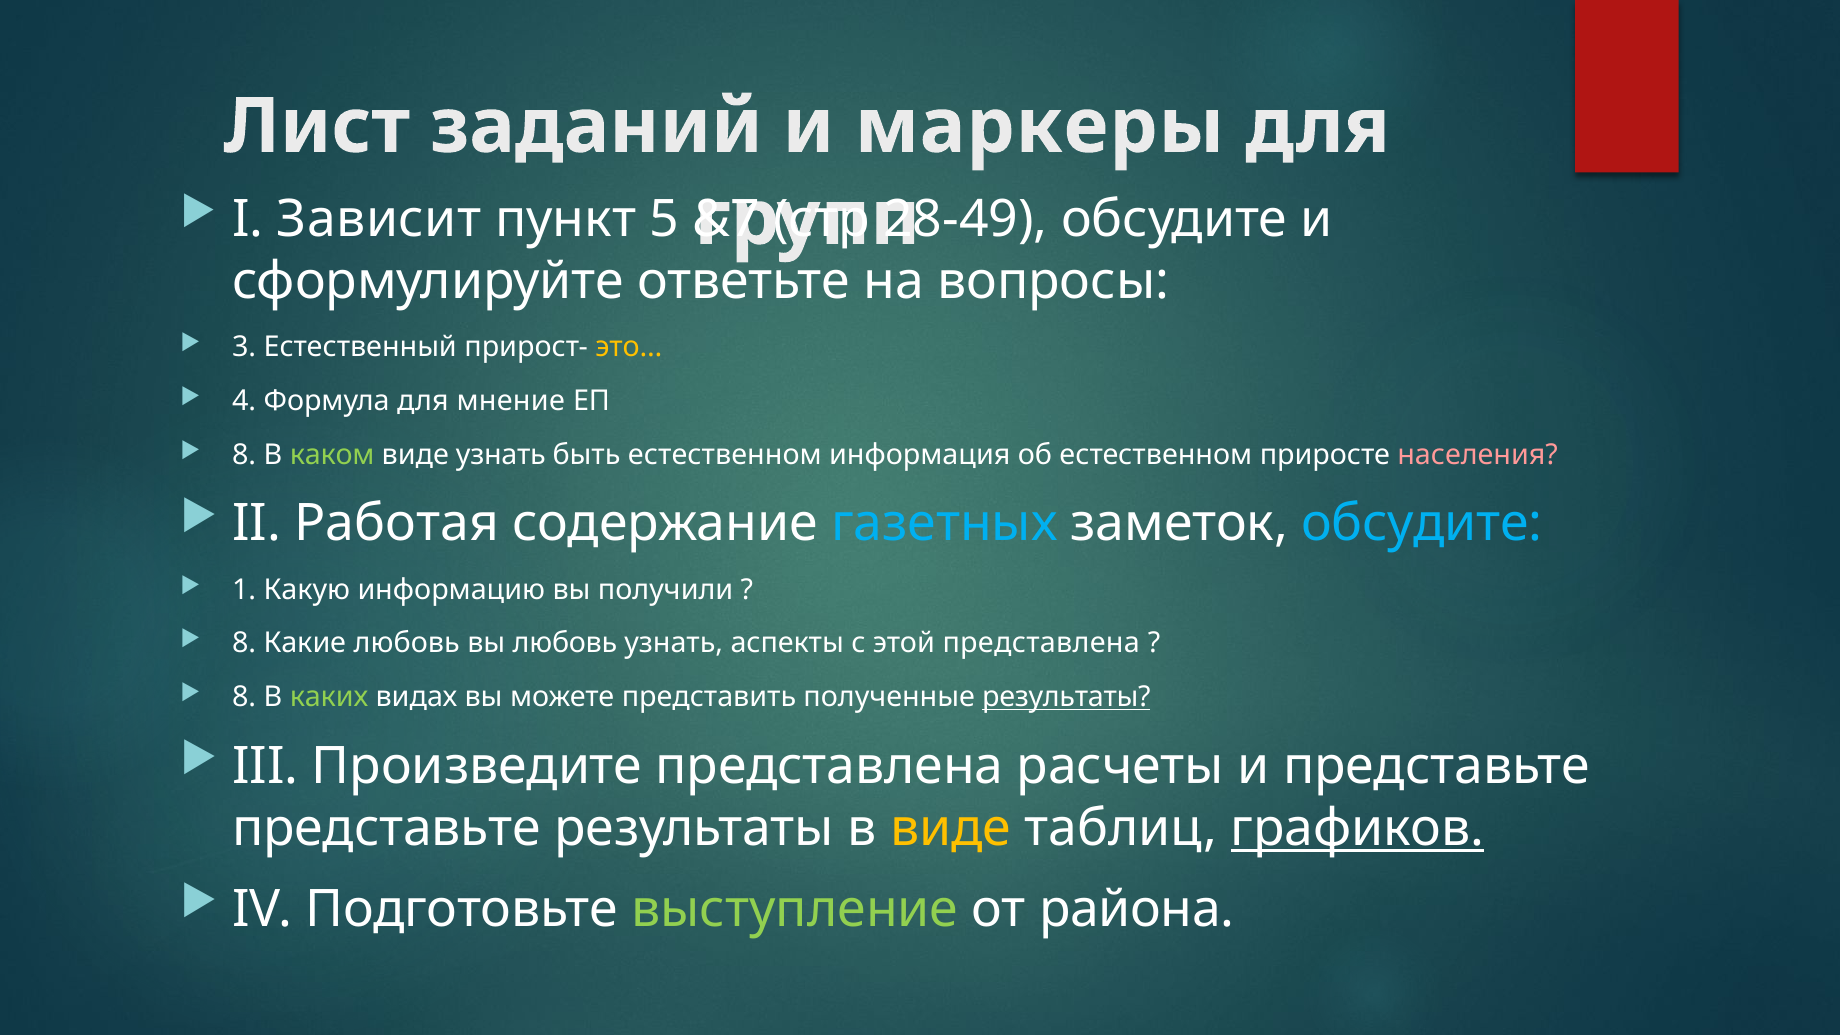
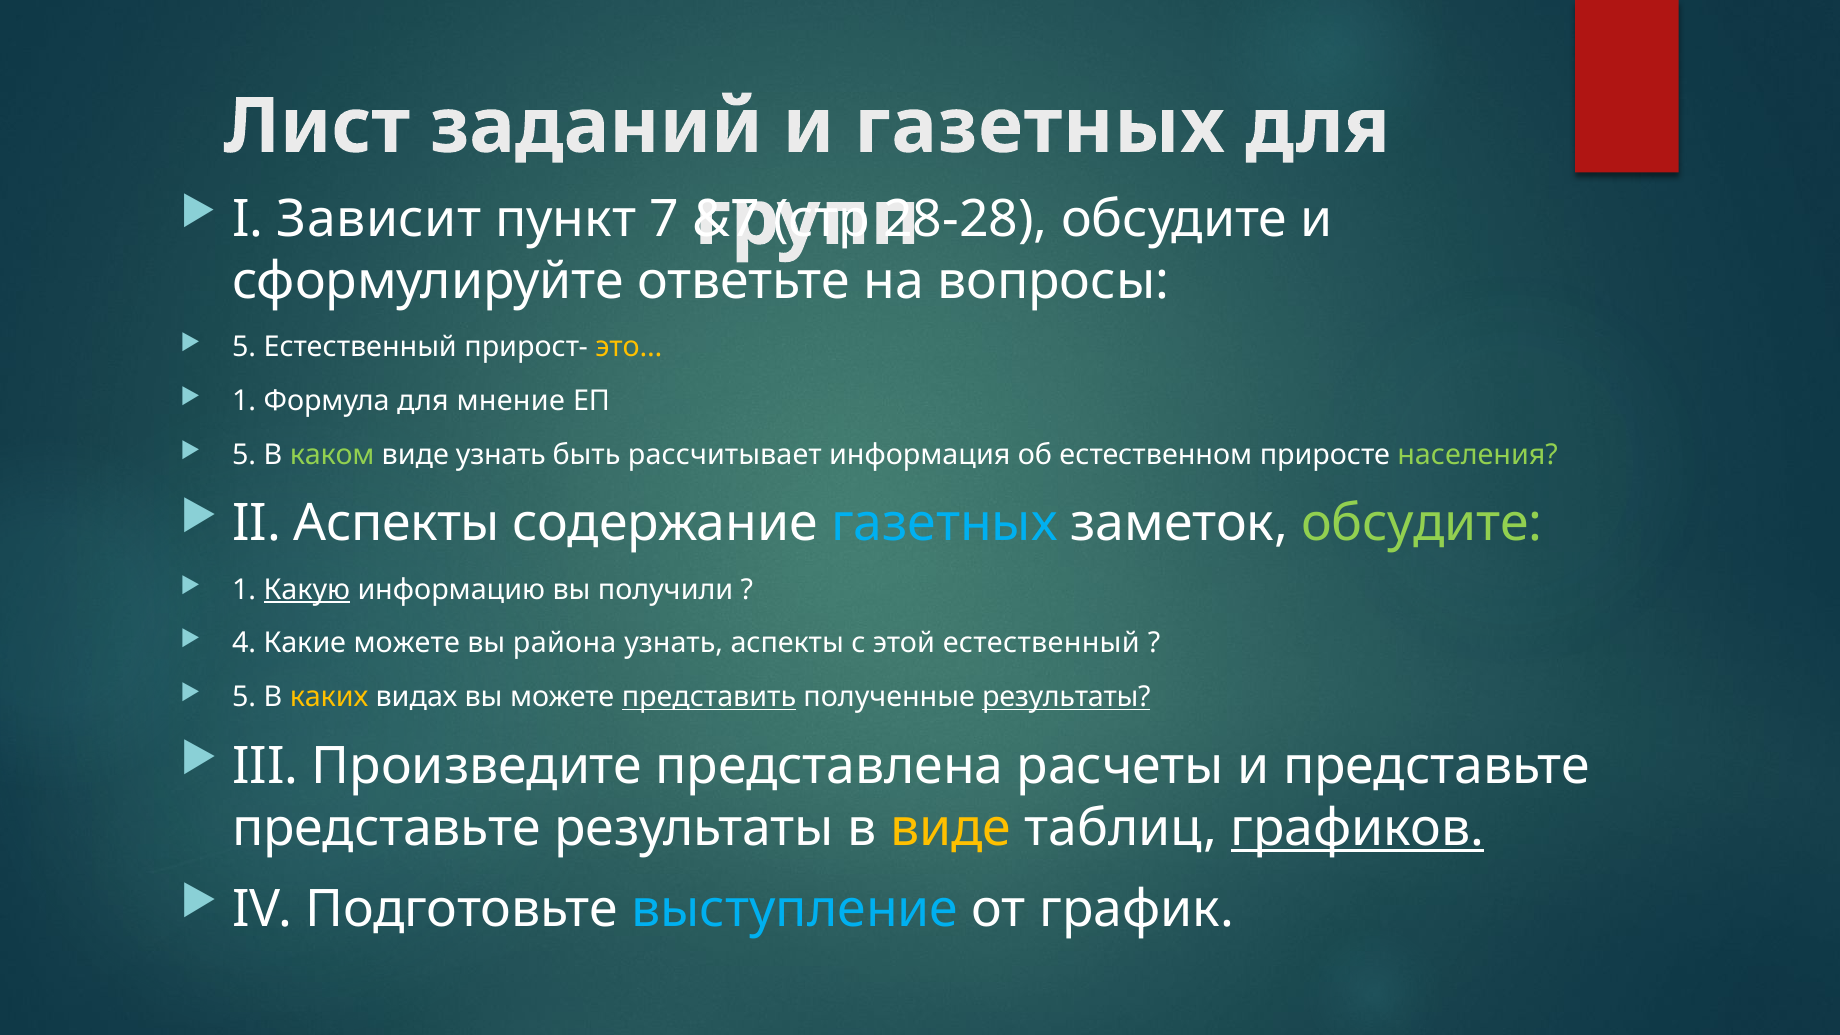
и маркеры: маркеры -> газетных (1039, 127)
5: 5 -> 7 (664, 219)
28-49: 28-49 -> 28-28 (965, 219)
3: 3 -> 5 (244, 347)
4: 4 -> 1 (244, 401)
8: 8 -> 5 (244, 455)
быть естественном: естественном -> рассчитывает (725, 455)
населения colour: pink -> light green (1478, 455)
II Работая: Работая -> Аспекты (397, 524)
обсудите colour: light blue -> light green (1422, 524)
Какую underline: none -> present (307, 590)
8: 8 -> 4 (244, 643)
Какие любовь: любовь -> можете (407, 643)
вы любовь: любовь -> района (565, 643)
этой представлена: представлена -> естественный (1041, 643)
8: 8 -> 5 (244, 697)
каких colour: light green -> yellow (329, 697)
представить underline: none -> present (709, 697)
выступление colour: light green -> light blue (795, 910)
района: района -> график (1137, 910)
